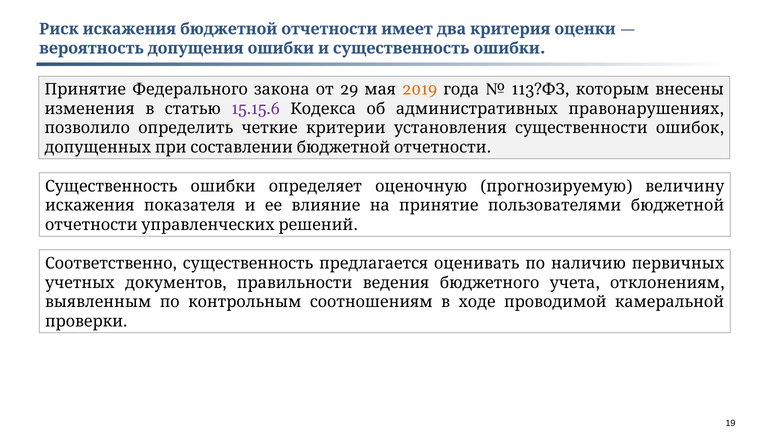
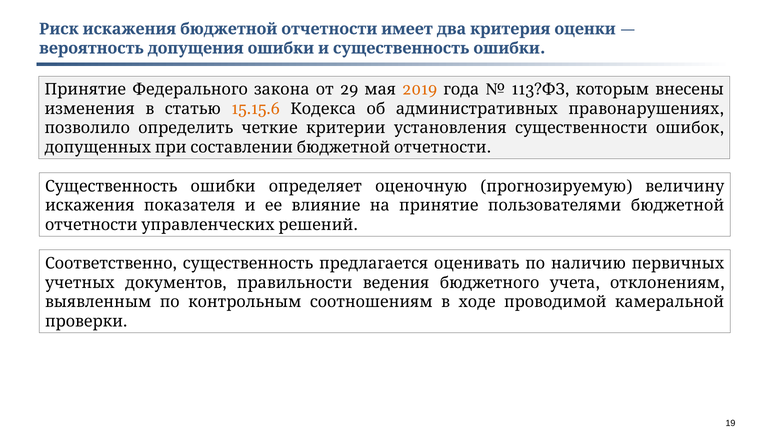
15.15.6 colour: purple -> orange (256, 109)
